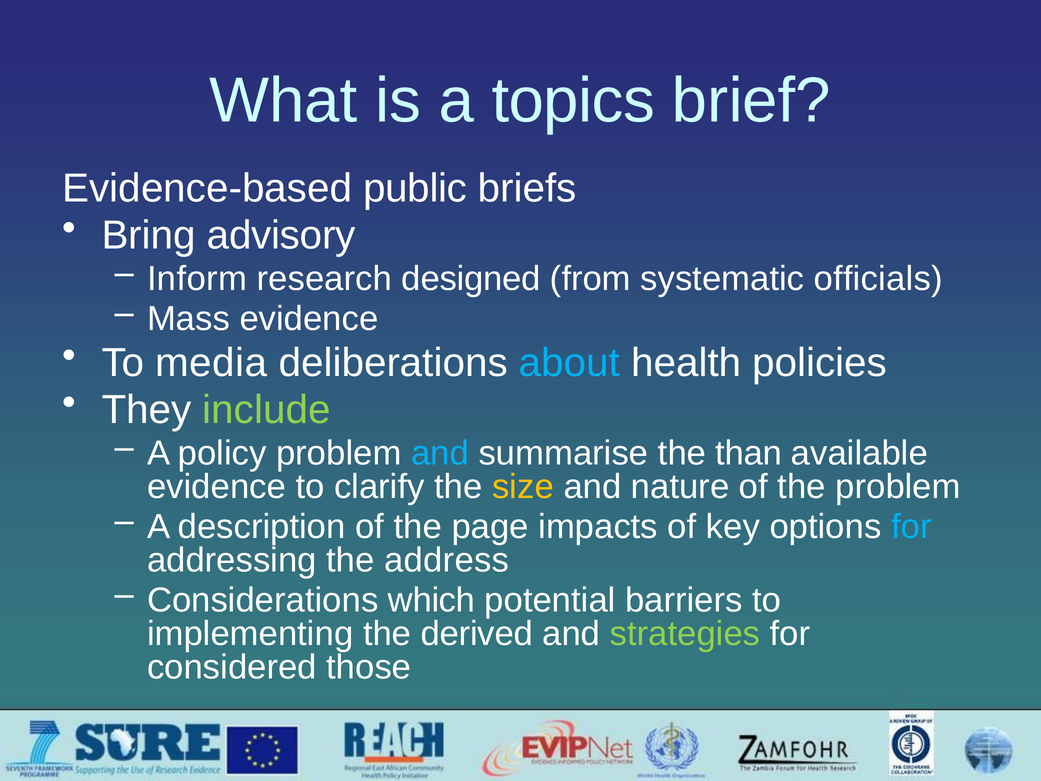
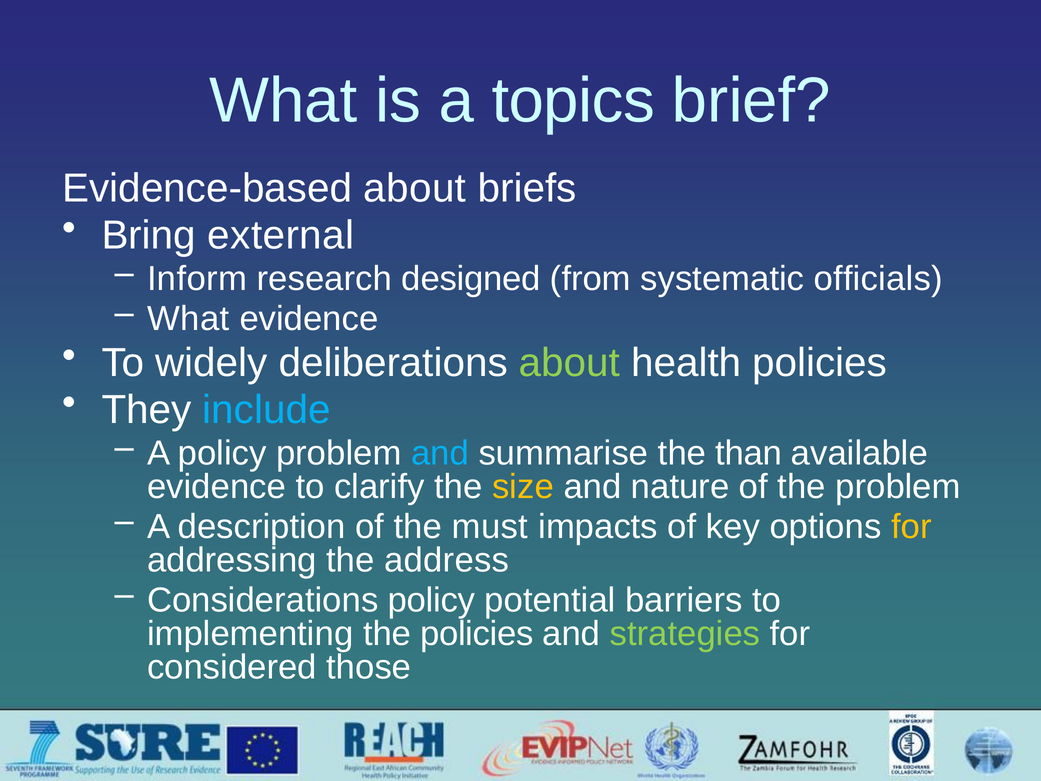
Evidence-based public: public -> about (415, 188)
advisory: advisory -> external (281, 235)
Mass: Mass -> What (188, 319)
media: media -> widely (211, 363)
about colour: light blue -> light green (569, 363)
include colour: light green -> light blue (266, 410)
page: page -> must (490, 527)
for colour: light blue -> yellow (911, 527)
Considerations which: which -> policy (431, 600)
the derived: derived -> policies (477, 634)
